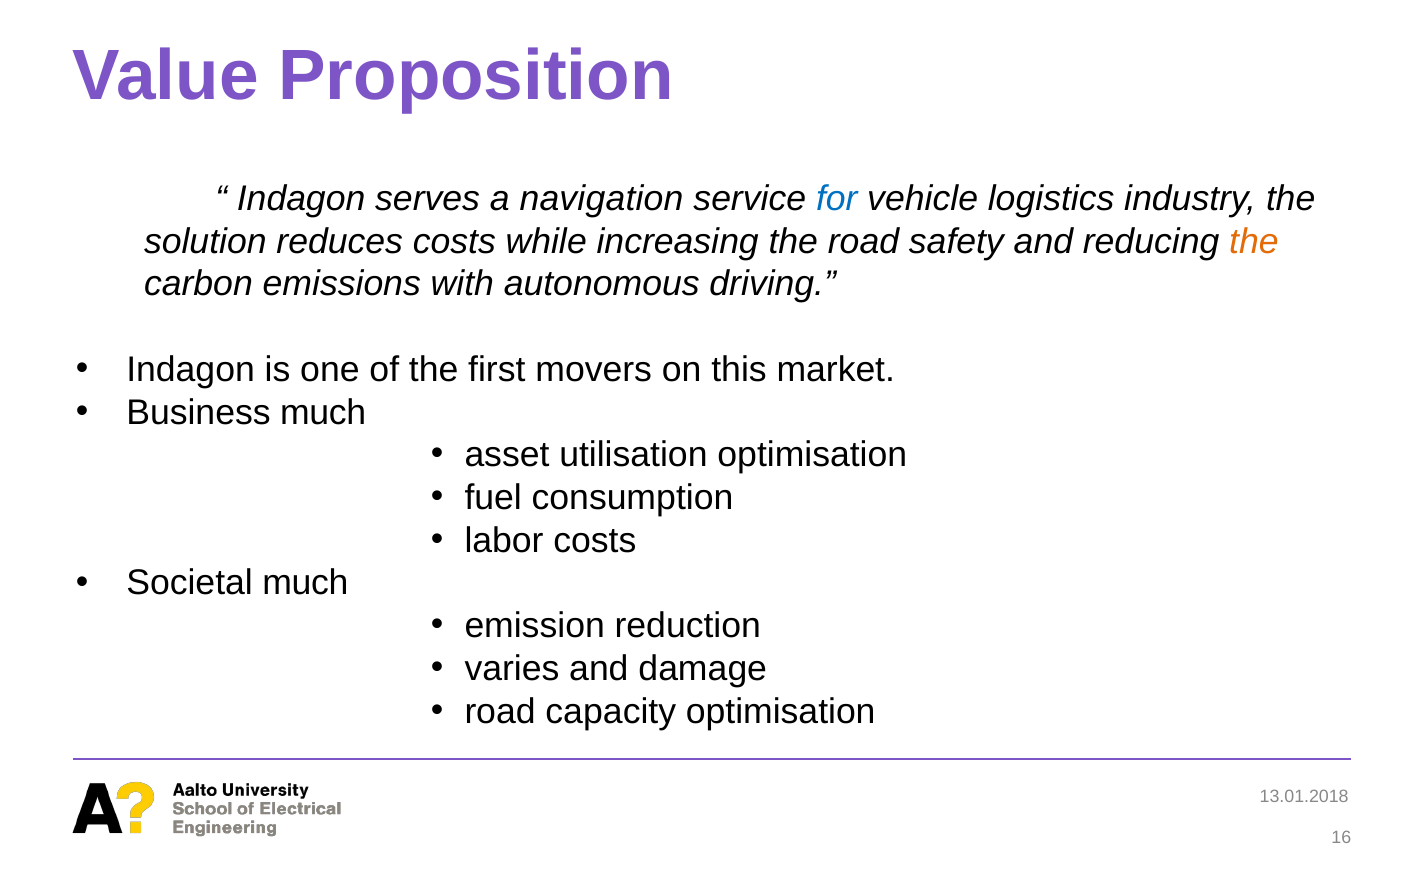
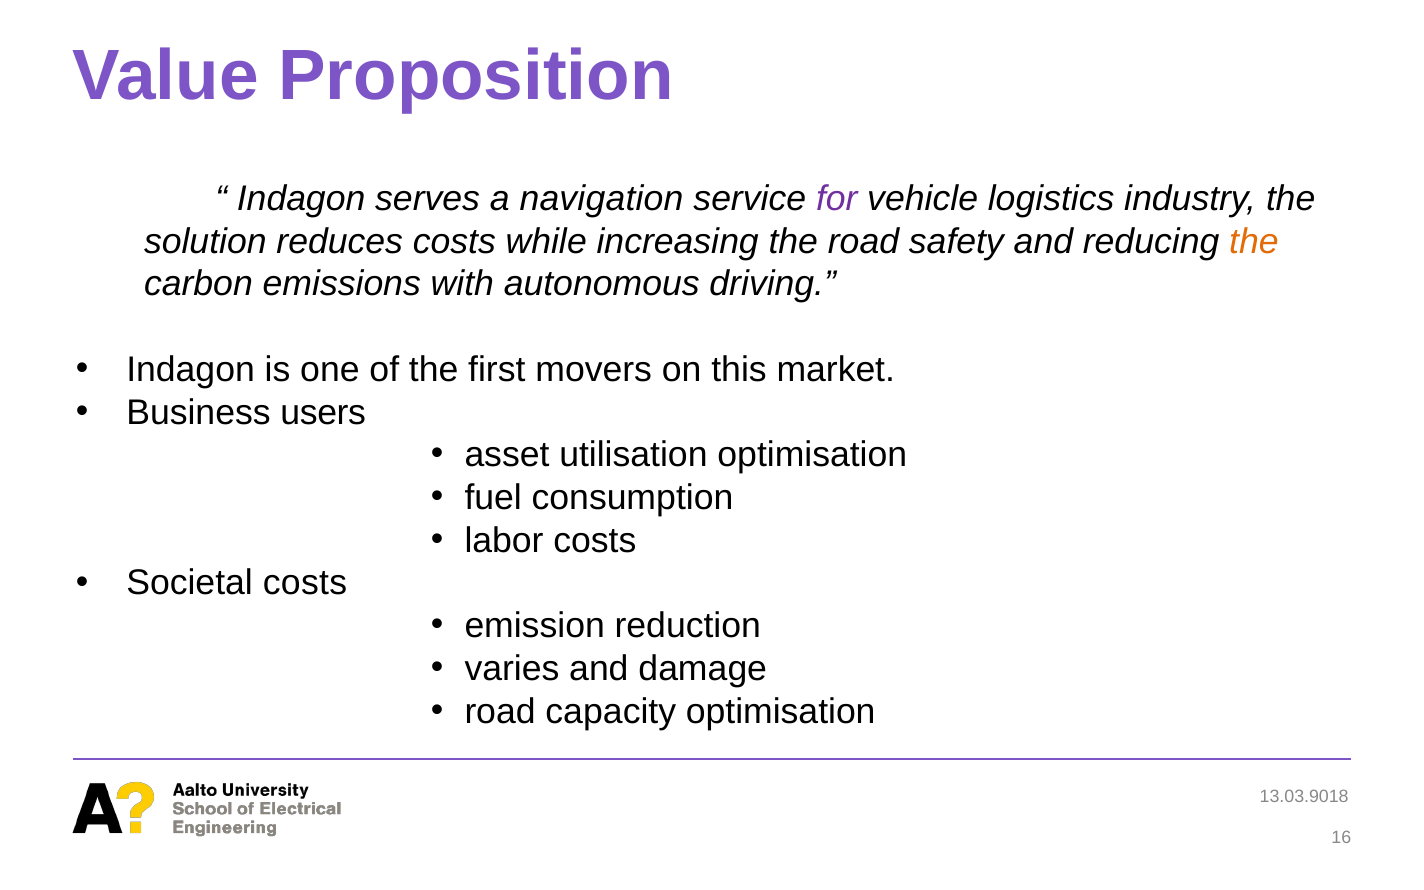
for colour: blue -> purple (837, 199)
Business much: much -> users (323, 412)
Societal much: much -> costs (305, 583)
13.01.2018: 13.01.2018 -> 13.03.9018 (1304, 796)
